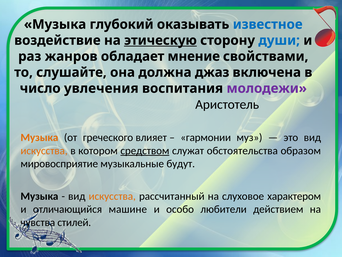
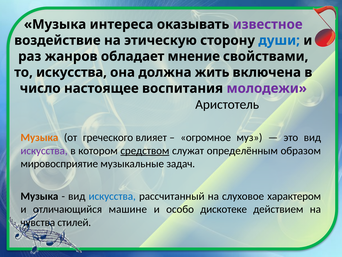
глубокий: глубокий -> интереса (121, 24)
известное colour: blue -> purple (268, 24)
этическую underline: present -> none (160, 40)
то слушайте: слушайте -> искусства (72, 72)
джаз: джаз -> жить (212, 72)
увлечения: увлечения -> настоящее (101, 88)
гармонии: гармонии -> огромное (206, 137)
искусства colour: orange -> purple (44, 150)
обстоятельства: обстоятельства -> определённым (242, 150)
будут: будут -> задач (181, 163)
искусства colour: orange -> blue (112, 196)
любители: любители -> дискотеке (224, 209)
